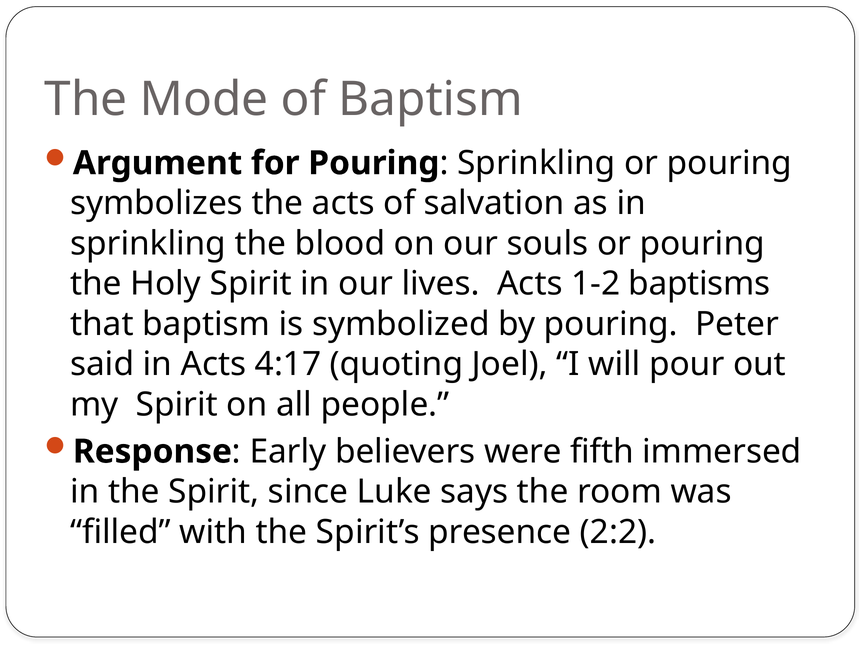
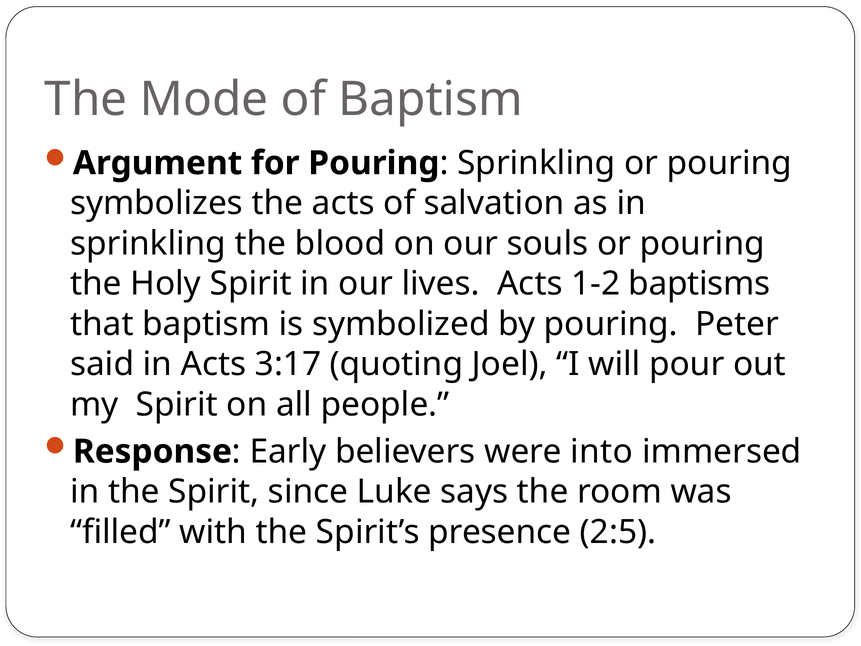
4:17: 4:17 -> 3:17 (288, 364)
fifth: fifth -> into (602, 451)
2:2: 2:2 -> 2:5 (618, 532)
